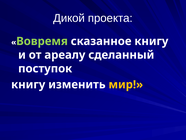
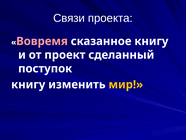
Дикой: Дикой -> Связи (69, 18)
Вовремя colour: light green -> pink (42, 41)
ареалу: ареалу -> проект (65, 55)
